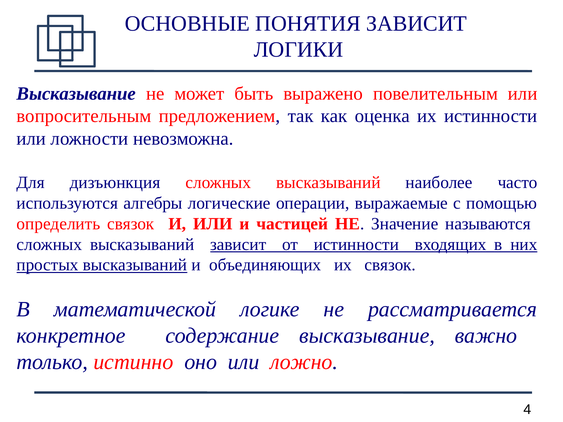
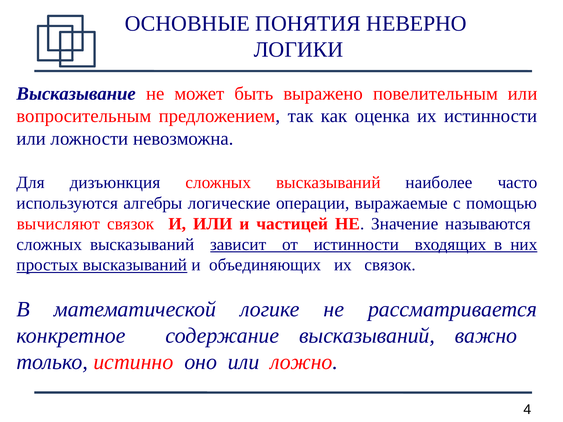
ПОНЯТИЯ ЗАВИСИТ: ЗАВИСИТ -> НЕВЕРНО (417, 24)
определить: определить -> вычисляют (58, 224)
содержание высказывание: высказывание -> высказываний (367, 336)
